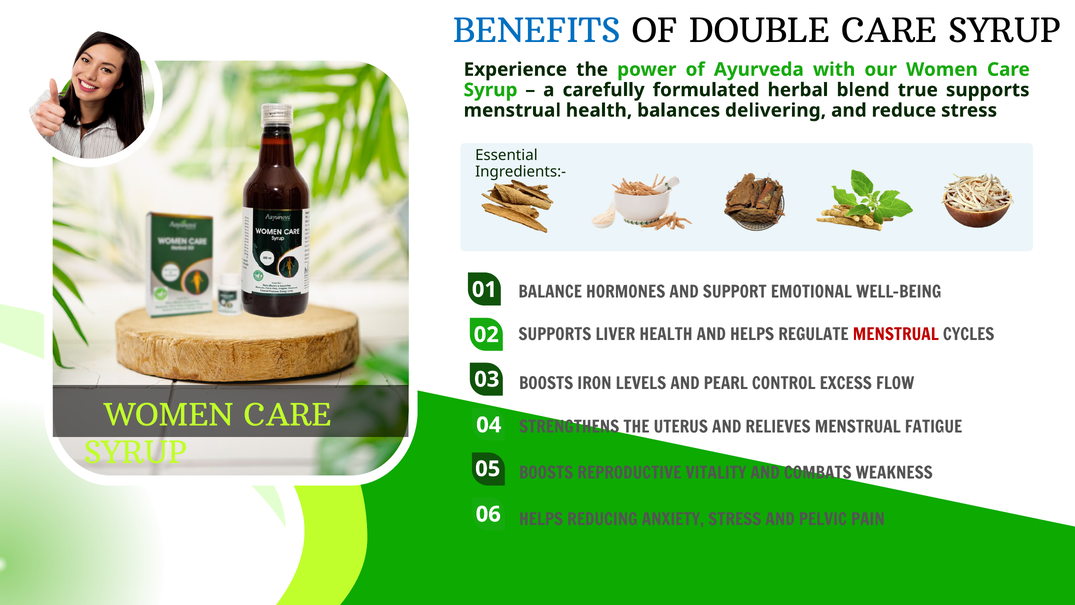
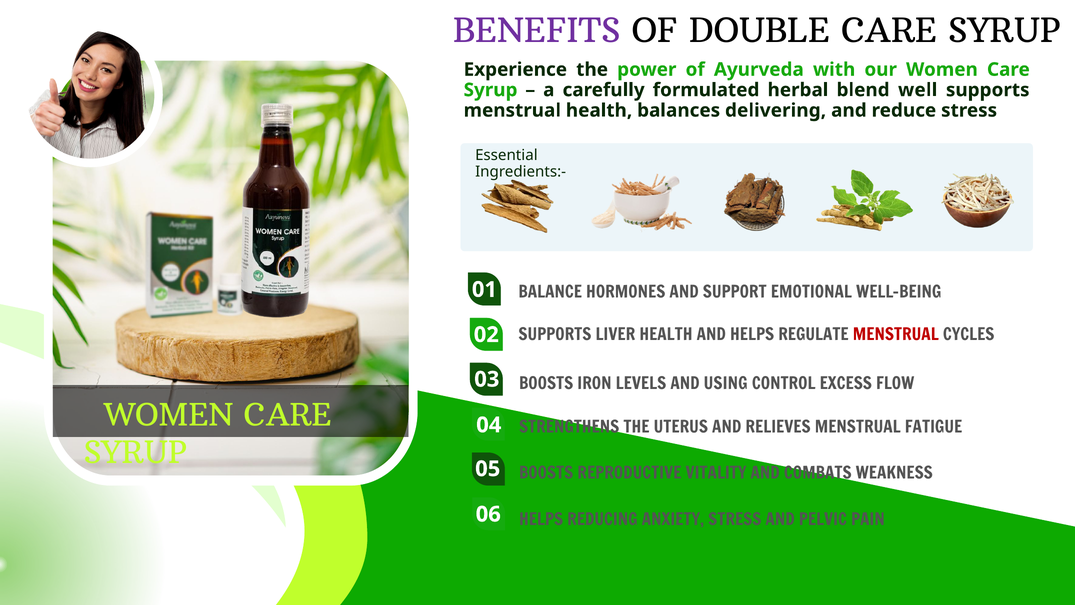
BENEFITS colour: blue -> purple (537, 31)
true: true -> well (918, 90)
PEARL: PEARL -> USING (726, 383)
